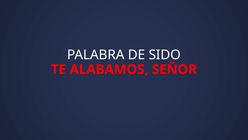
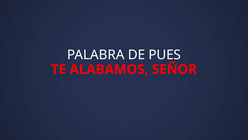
SIDO: SIDO -> PUES (165, 55)
